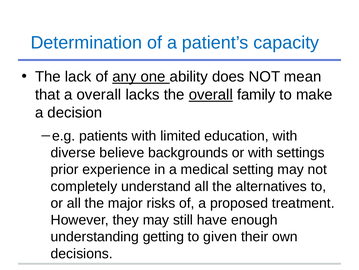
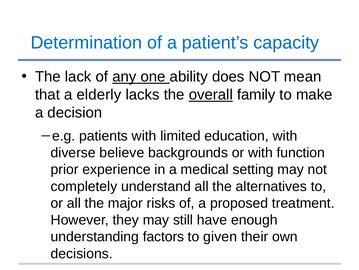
a overall: overall -> elderly (99, 94)
settings: settings -> function (301, 152)
getting: getting -> factors (163, 236)
